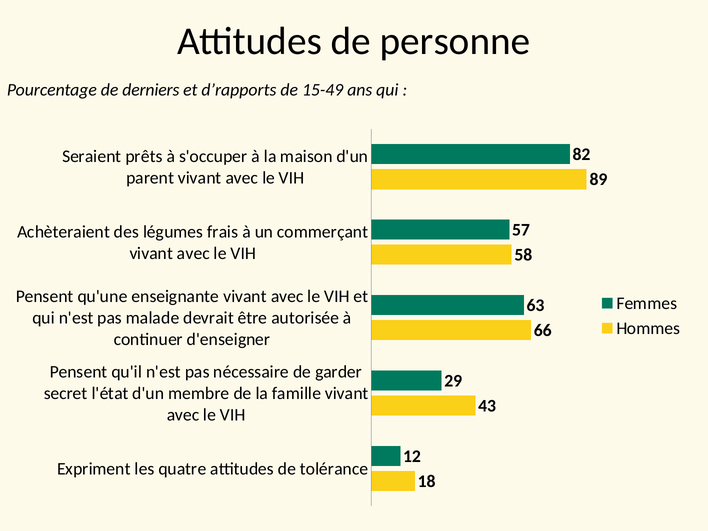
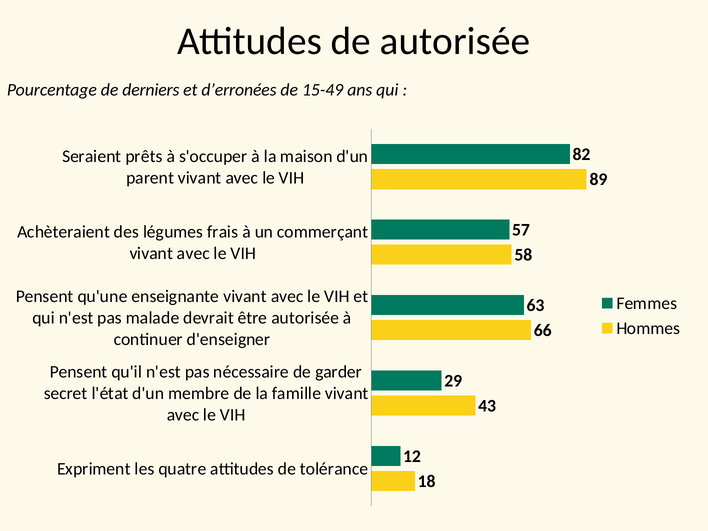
de personne: personne -> autorisée (455, 41)
d’rapports: d’rapports -> d’erronées (239, 90)
